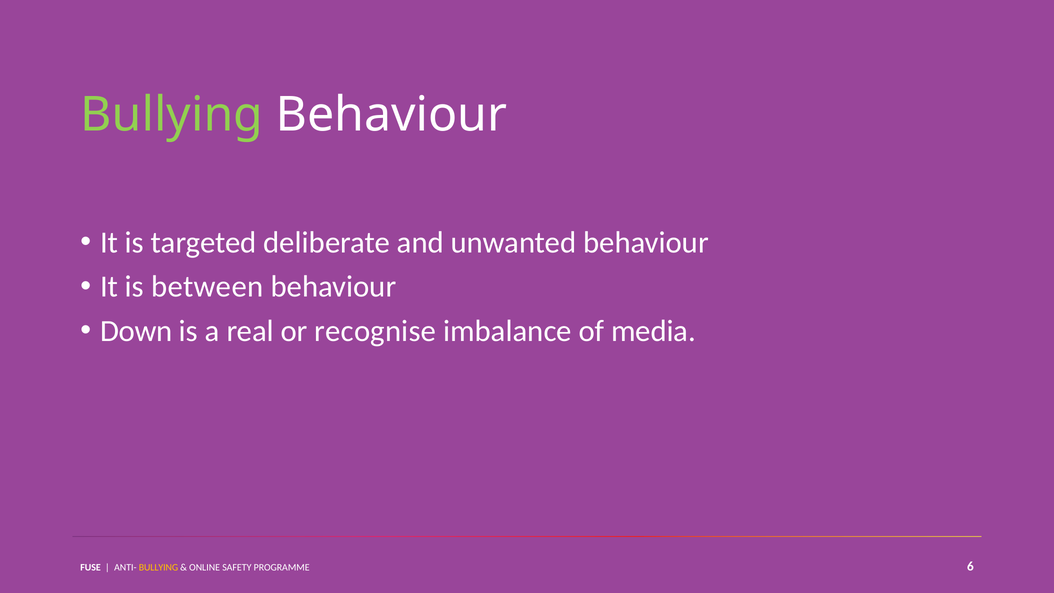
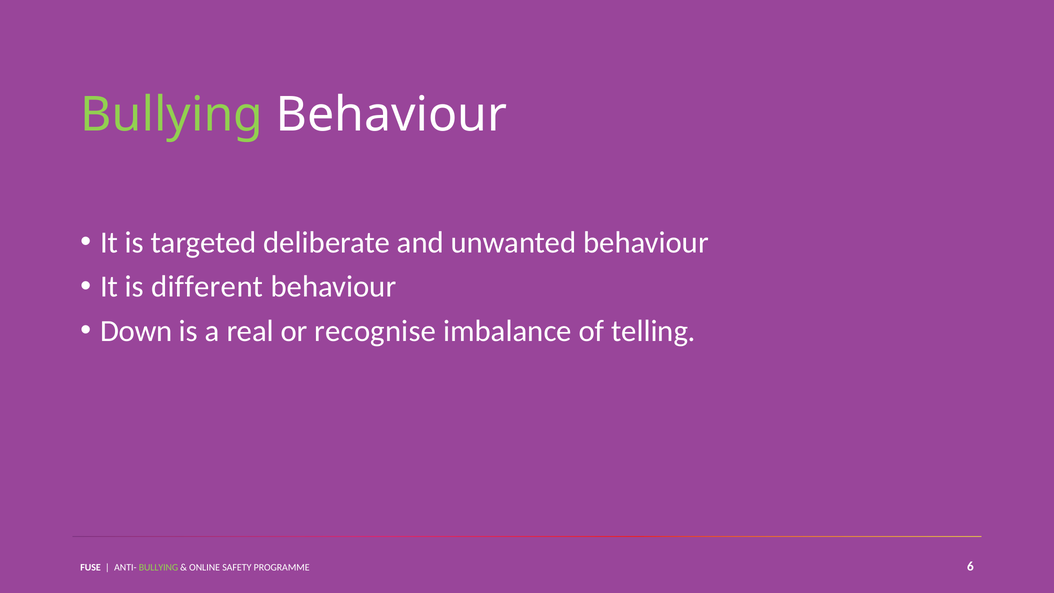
between: between -> different (207, 287)
media: media -> telling (653, 331)
BULLYING colour: yellow -> light green (158, 568)
